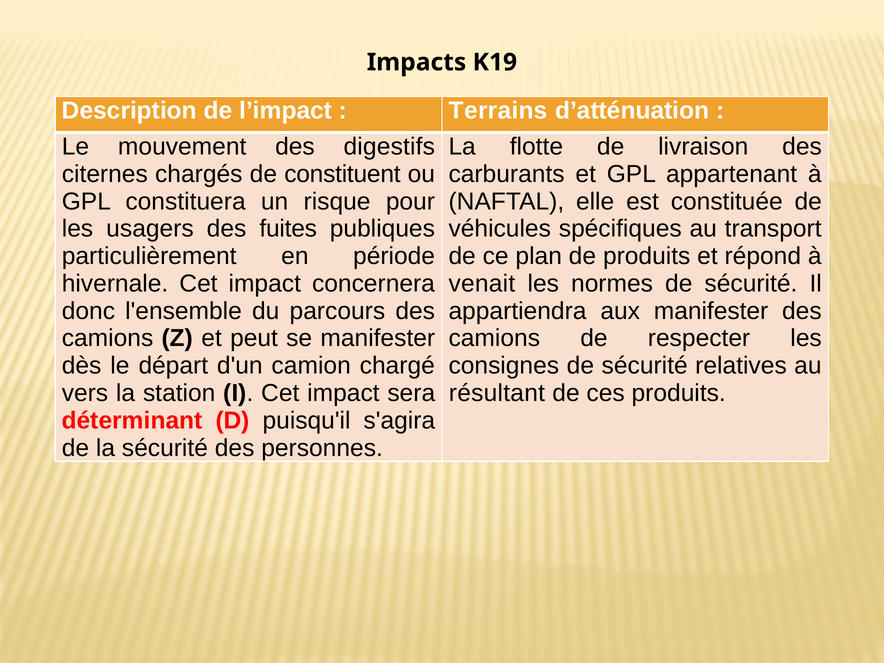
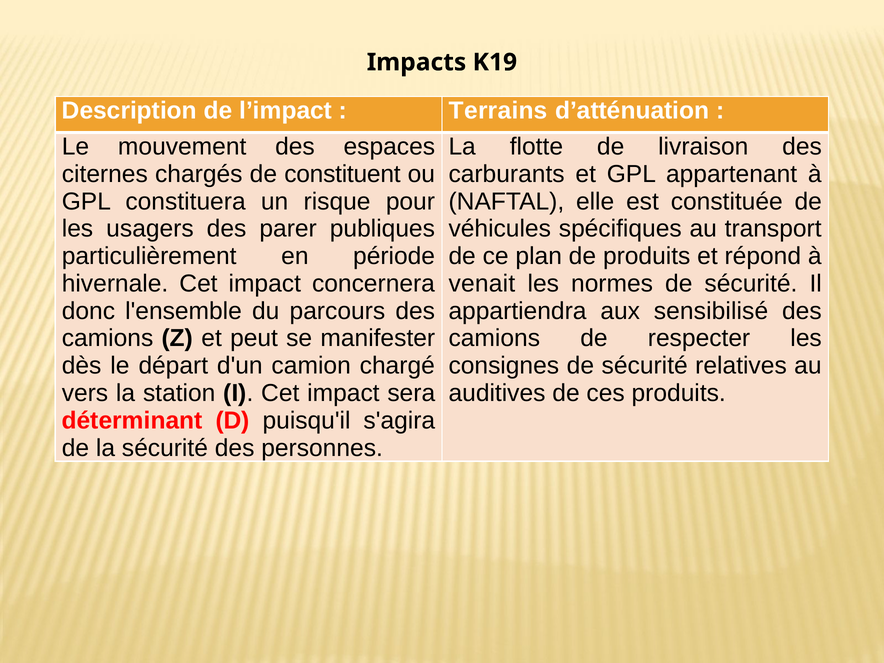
digestifs: digestifs -> espaces (389, 147)
fuites: fuites -> parer (288, 229)
aux manifester: manifester -> sensibilisé (711, 311)
résultant: résultant -> auditives (497, 393)
